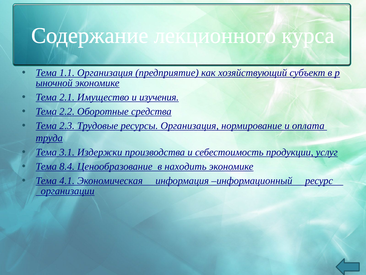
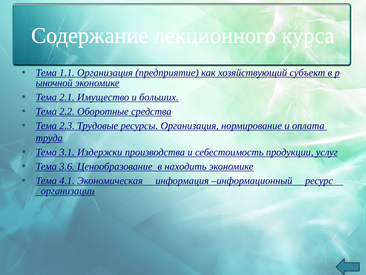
изучения: изучения -> больших (159, 97)
8.4: 8.4 -> 3.6 (67, 166)
